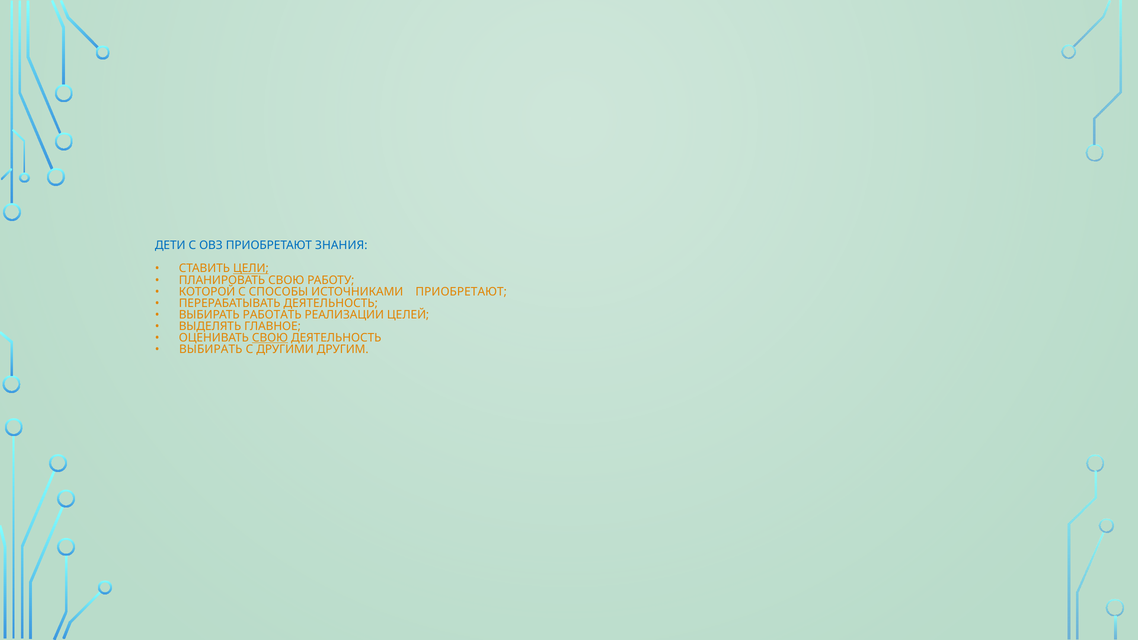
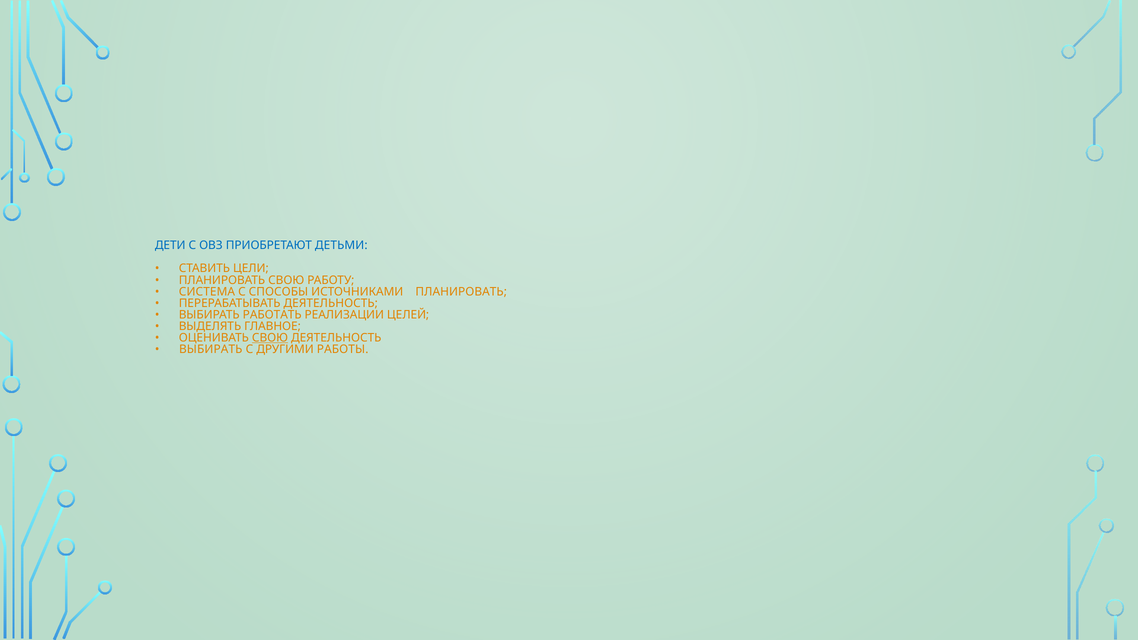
ЗНАНИЯ: ЗНАНИЯ -> ДЕТЬМИ (341, 246)
ЦЕЛИ underline: present -> none (251, 269)
КОТОРОЙ: КОТОРОЙ -> СИСТЕМА (207, 292)
ИСТОЧНИКАМИ ПРИОБРЕТАЮТ: ПРИОБРЕТАЮТ -> ПЛАНИРОВАТЬ (461, 292)
ДРУГИМ: ДРУГИМ -> РАБОТЫ (343, 349)
